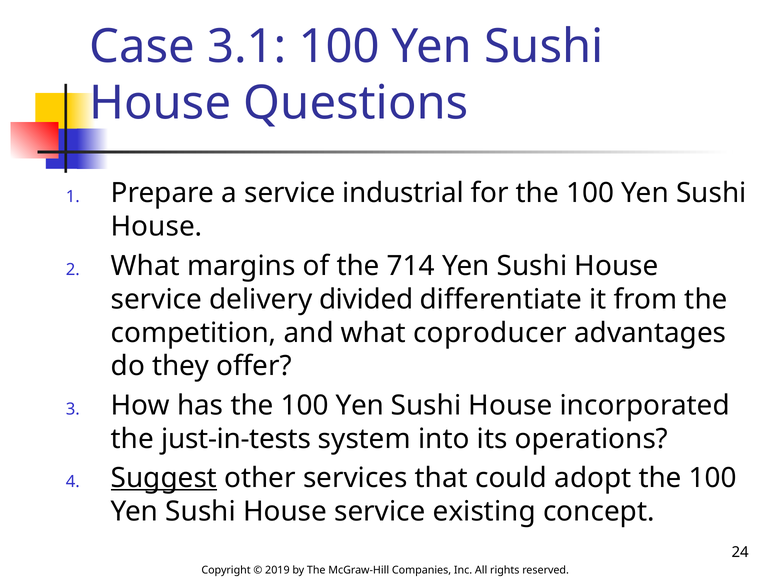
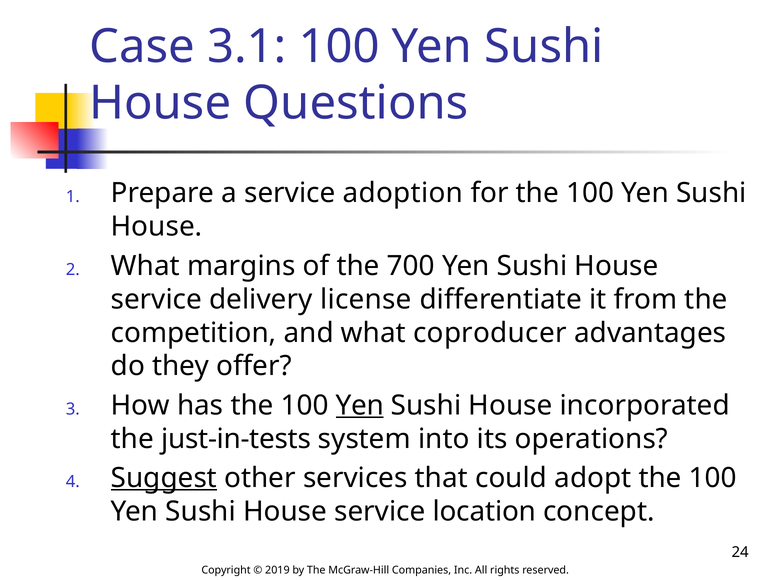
industrial: industrial -> adoption (403, 193)
714: 714 -> 700 (411, 266)
divided: divided -> license (366, 299)
Yen underline: none -> present (360, 405)
existing: existing -> location (484, 511)
